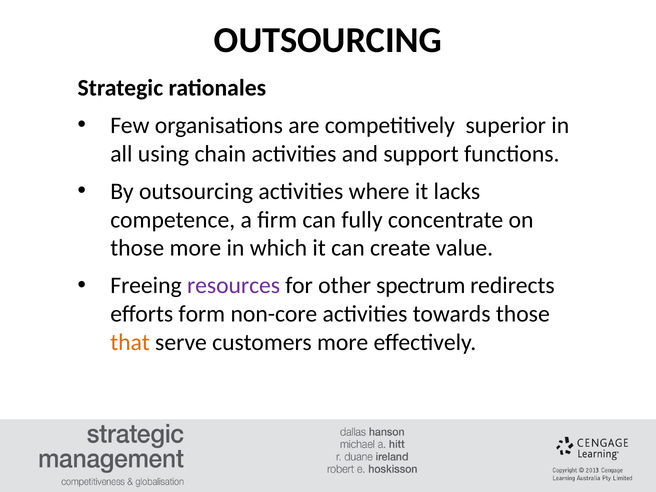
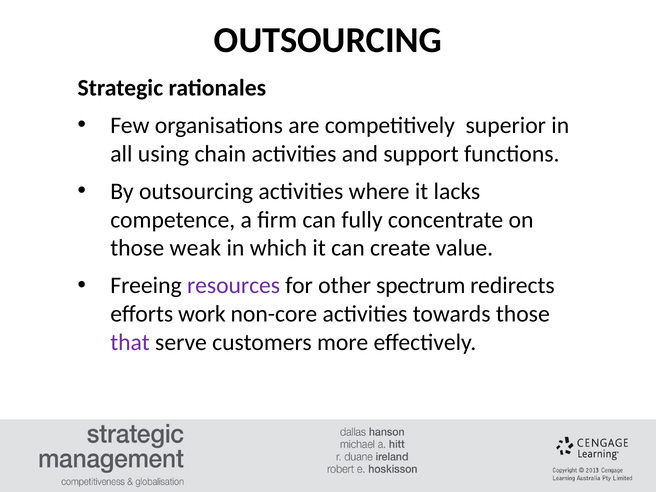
those more: more -> weak (195, 248)
form: form -> work (202, 314)
that colour: orange -> purple (130, 342)
